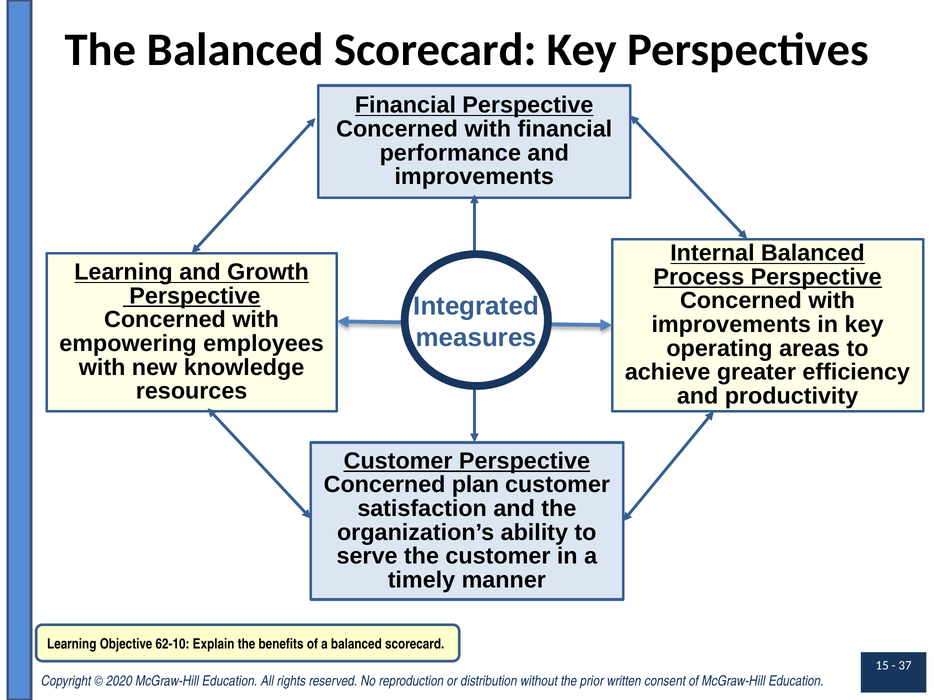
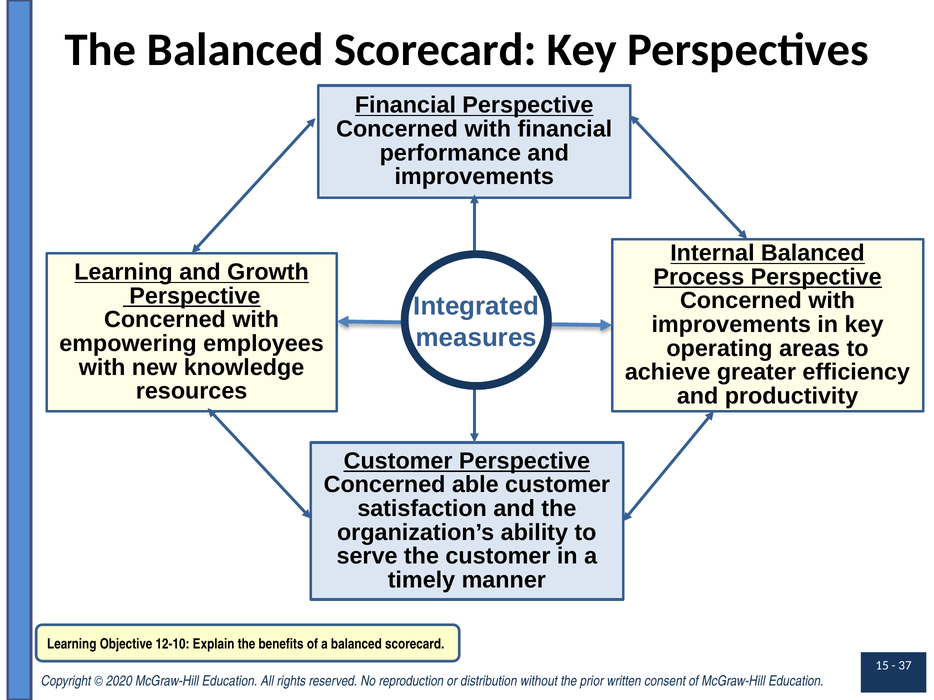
plan: plan -> able (475, 485)
62-10: 62-10 -> 12-10 (173, 644)
